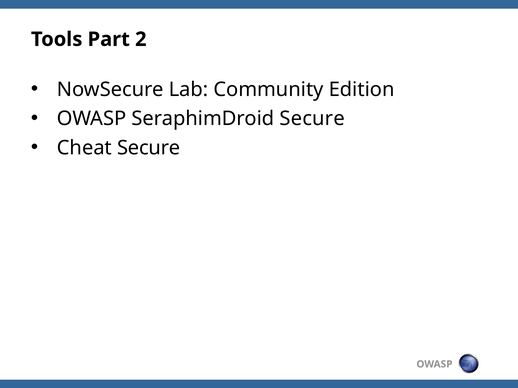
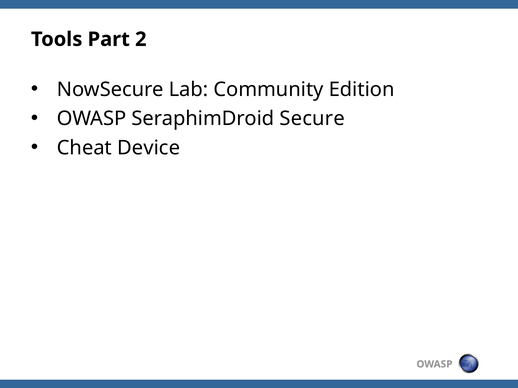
Cheat Secure: Secure -> Device (149, 148)
